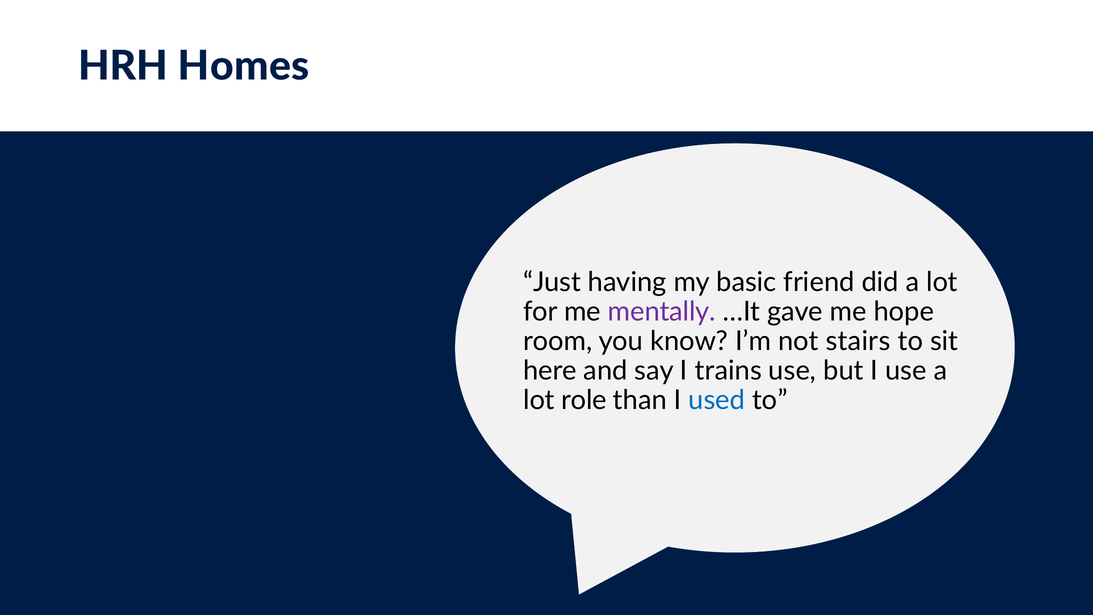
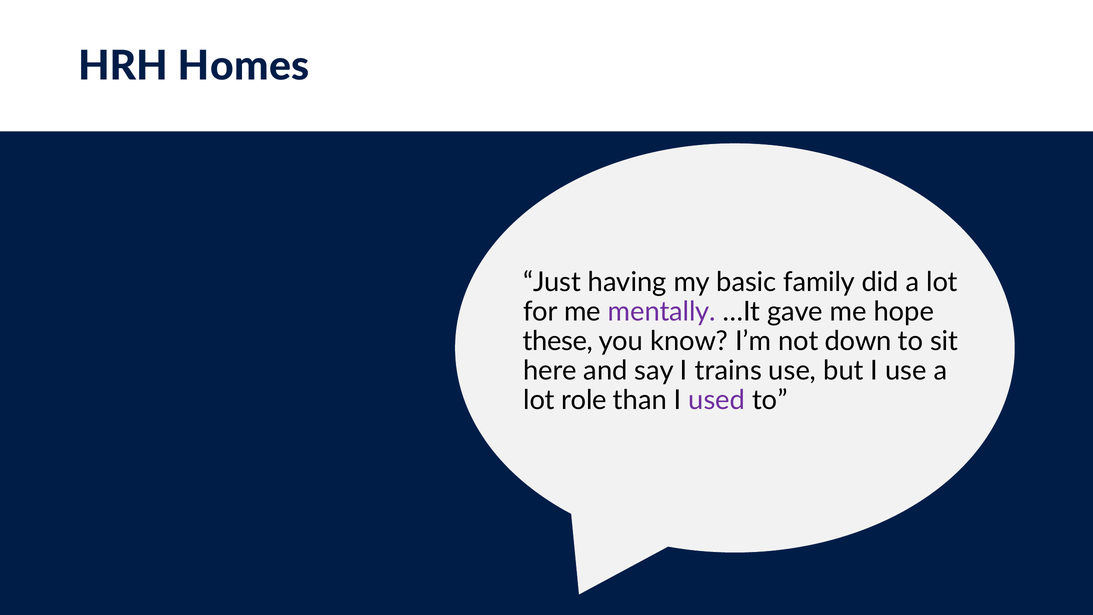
friend: friend -> family (819, 282)
room: room -> these (558, 341)
stairs: stairs -> down (858, 341)
used colour: blue -> purple (717, 400)
